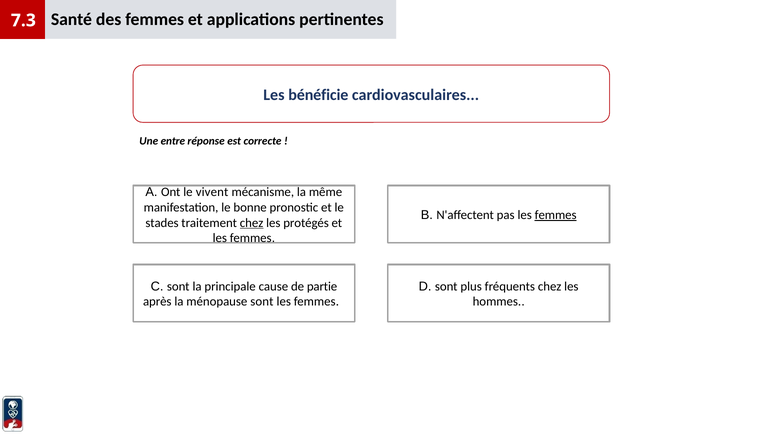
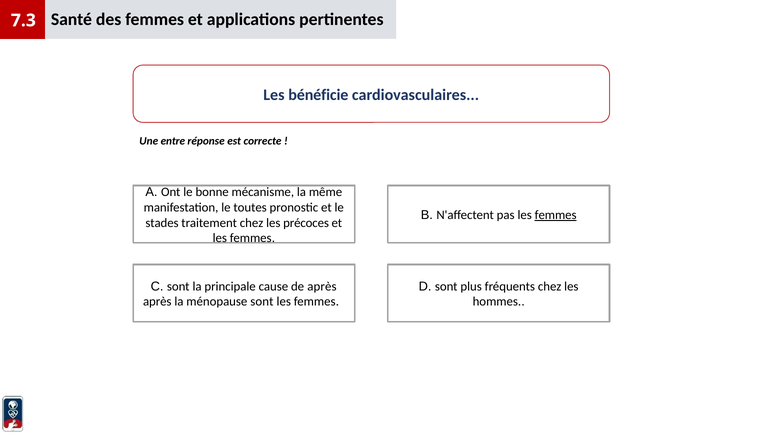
vivent: vivent -> bonne (212, 192)
bonne: bonne -> toutes (250, 207)
chez underline: present -> none (252, 223)
protégés: protégés -> précoces (306, 223)
de partie: partie -> après (322, 286)
